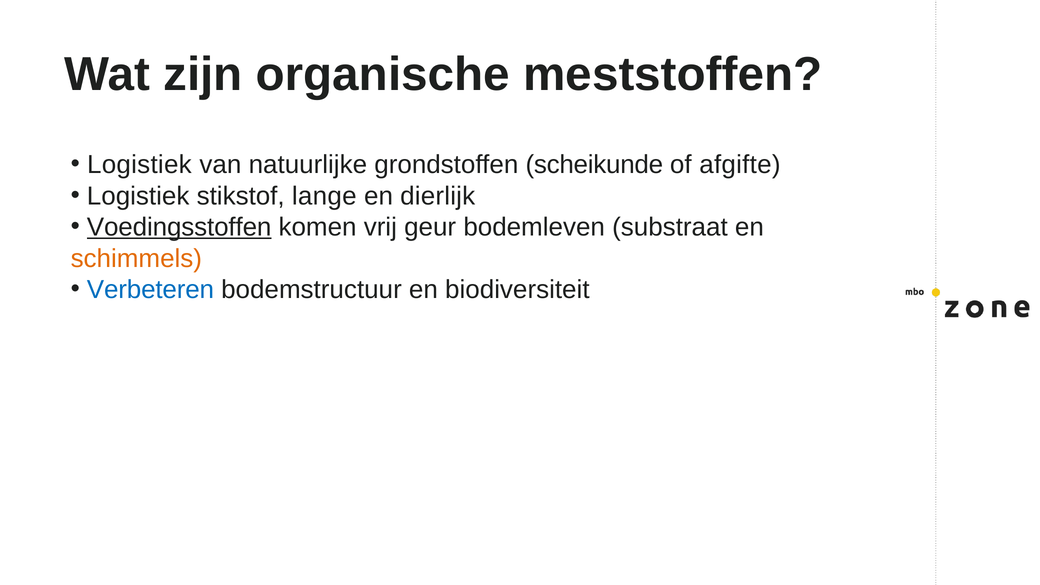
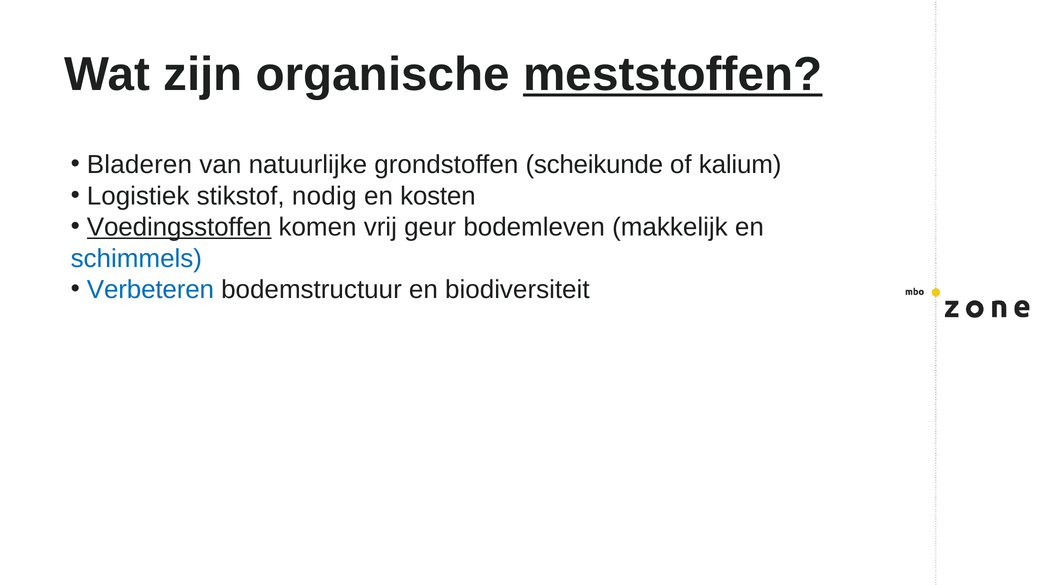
meststoffen underline: none -> present (673, 75)
Logistiek: Logistiek -> Bladeren (139, 165)
afgifte: afgifte -> kalium (740, 165)
lange: lange -> nodig (324, 196)
dierlijk: dierlijk -> kosten (438, 196)
substraat: substraat -> makkelijk (670, 227)
schimmels colour: orange -> blue (136, 258)
